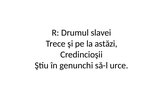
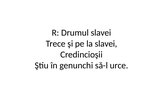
la astăzi: astăzi -> slavei (106, 43)
